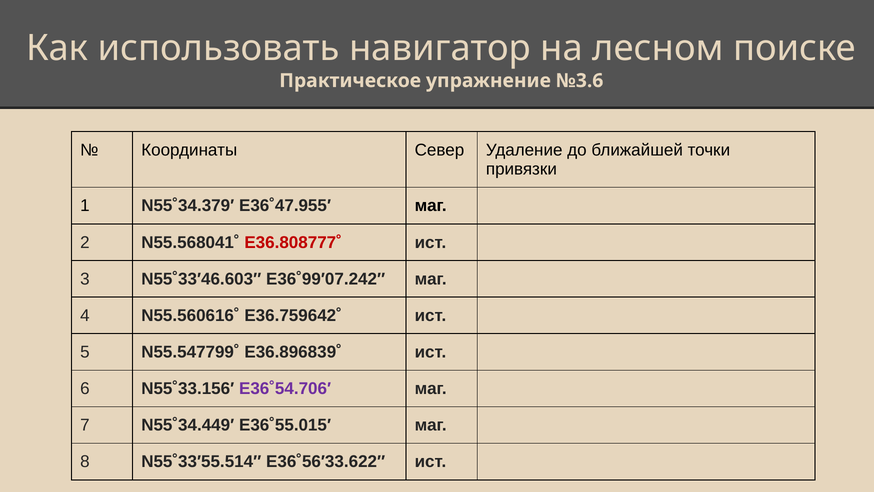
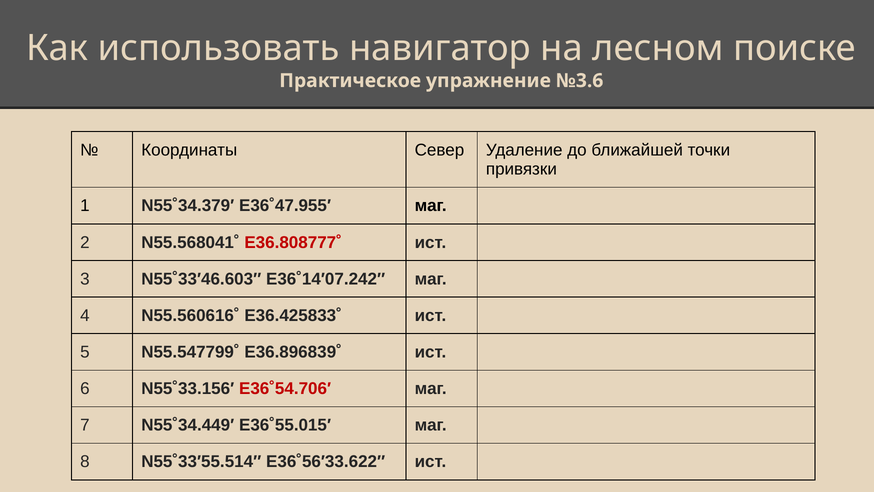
E36˚99′07.242″: E36˚99′07.242″ -> E36˚14′07.242″ (326, 279)
E36.759642˚: E36.759642˚ -> E36.425833˚ (293, 315)
E36˚54.706′ colour: purple -> red (285, 388)
